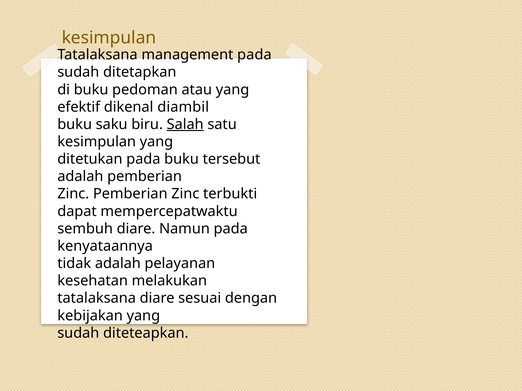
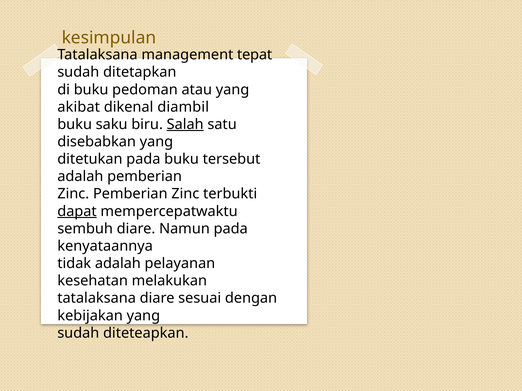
management pada: pada -> tepat (255, 55)
efektif: efektif -> akibat (79, 107)
kesimpulan: kesimpulan -> disebabkan (97, 142)
dapat underline: none -> present (77, 212)
